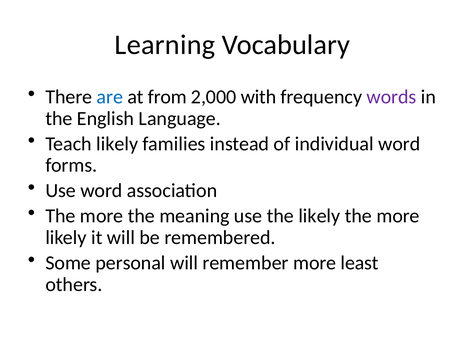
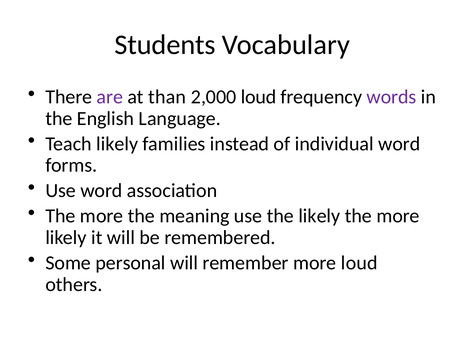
Learning: Learning -> Students (165, 45)
are colour: blue -> purple (110, 97)
from: from -> than (167, 97)
2,000 with: with -> loud (258, 97)
more least: least -> loud (359, 263)
